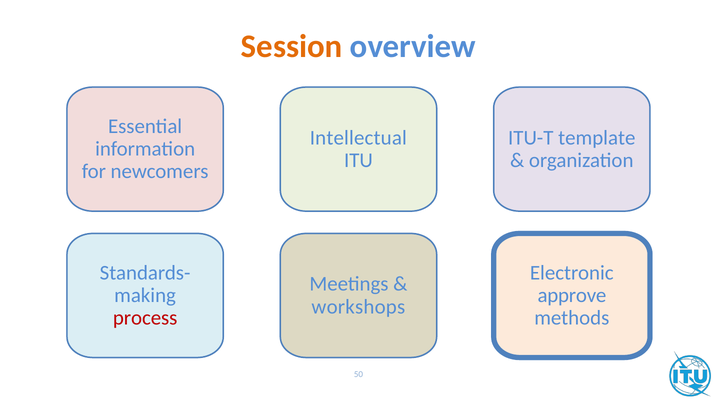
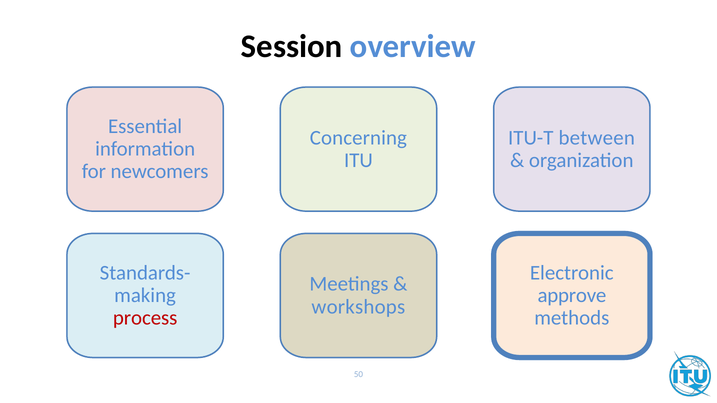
Session colour: orange -> black (292, 46)
Intellectual: Intellectual -> Concerning (358, 138)
template: template -> between (597, 138)
